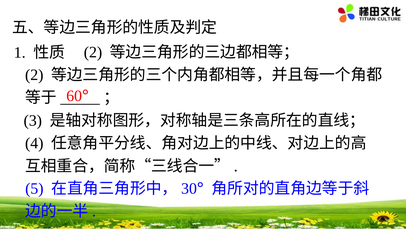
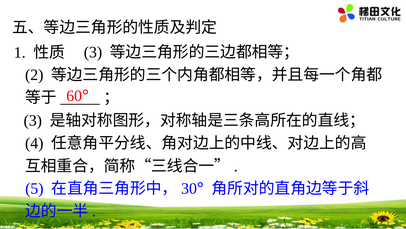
2: 2 -> 3 (93, 52)
